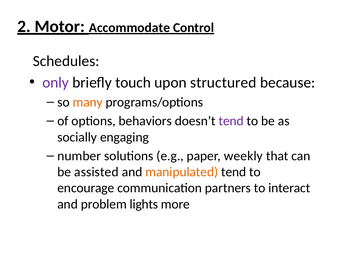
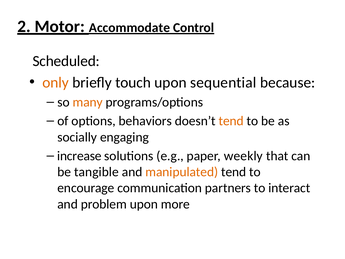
Schedules: Schedules -> Scheduled (66, 61)
only colour: purple -> orange (56, 82)
structured: structured -> sequential (223, 82)
tend colour: purple -> orange (231, 121)
number: number -> increase (79, 156)
assisted: assisted -> tangible (96, 172)
problem lights: lights -> upon (144, 204)
